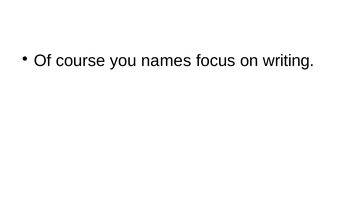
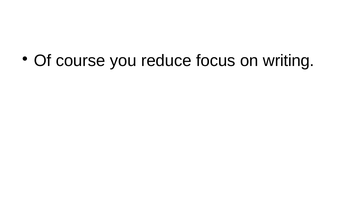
names: names -> reduce (166, 61)
